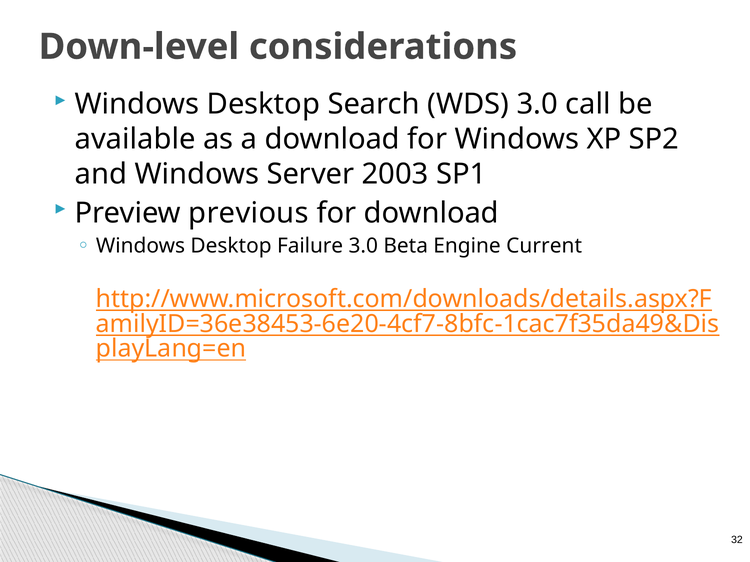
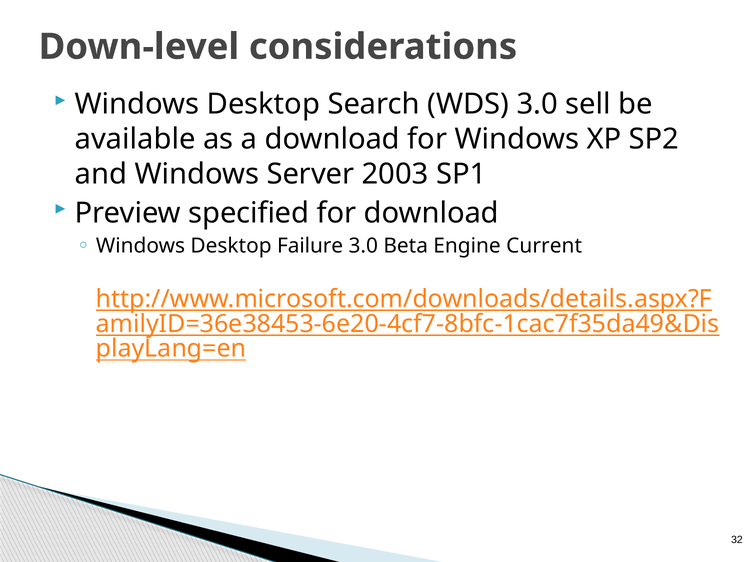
call: call -> sell (588, 104)
previous: previous -> specified (249, 213)
